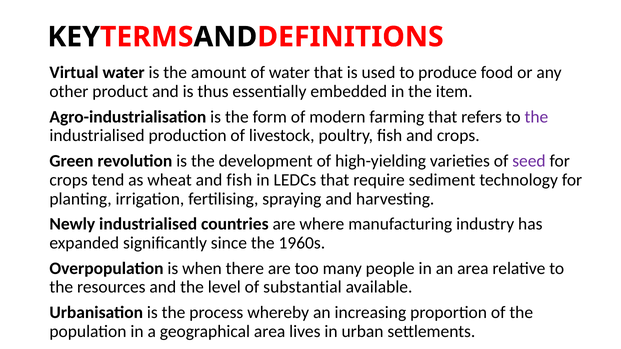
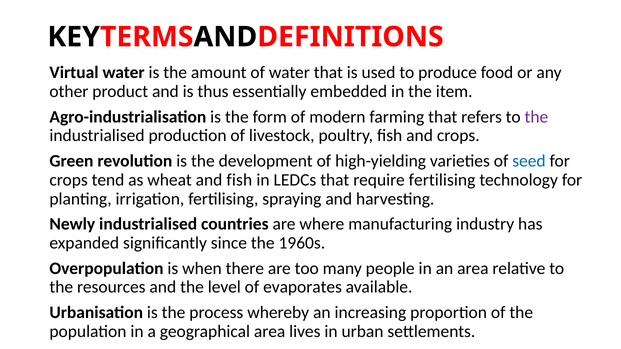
seed colour: purple -> blue (529, 161)
require sediment: sediment -> fertilising (442, 180)
substantial: substantial -> evaporates (303, 287)
